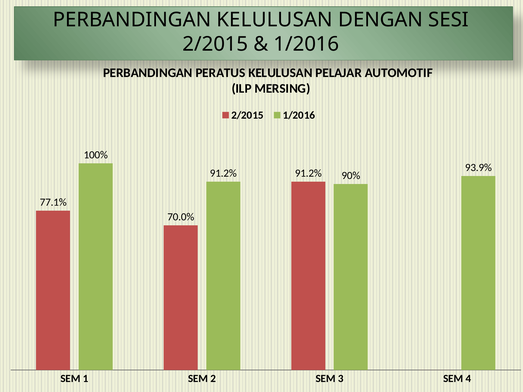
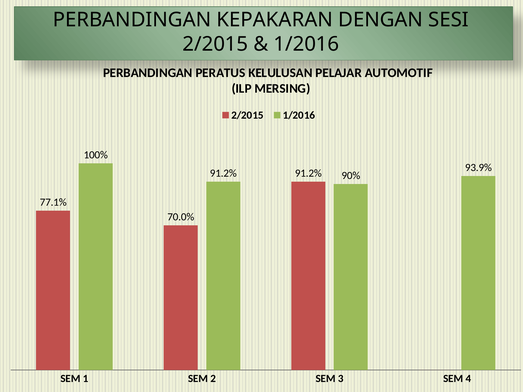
PERBANDINGAN KELULUSAN: KELULUSAN -> KEPAKARAN (275, 20)
